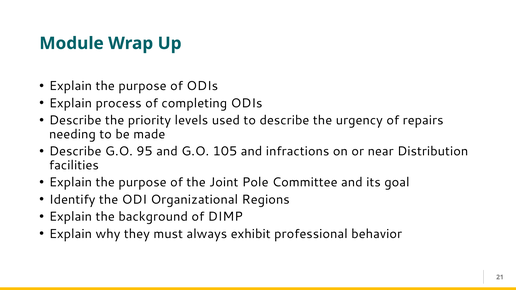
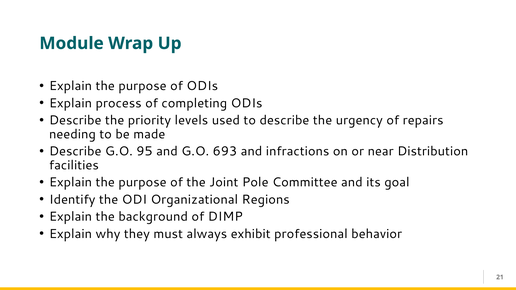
105: 105 -> 693 (225, 151)
